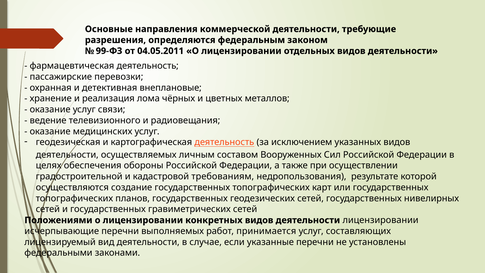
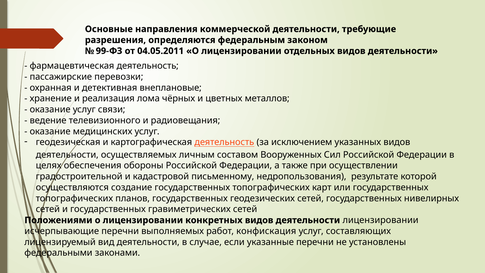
требованиям: требованиям -> письменному (223, 176)
принимается: принимается -> конфискация (266, 231)
